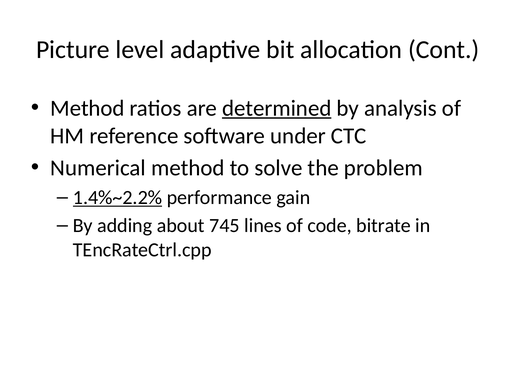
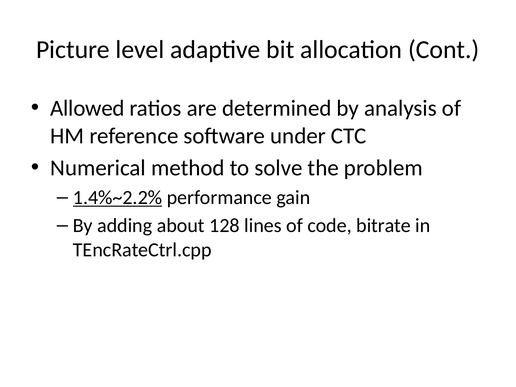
Method: Method -> Allowed (87, 108)
determined underline: present -> none (277, 108)
745: 745 -> 128 (224, 226)
